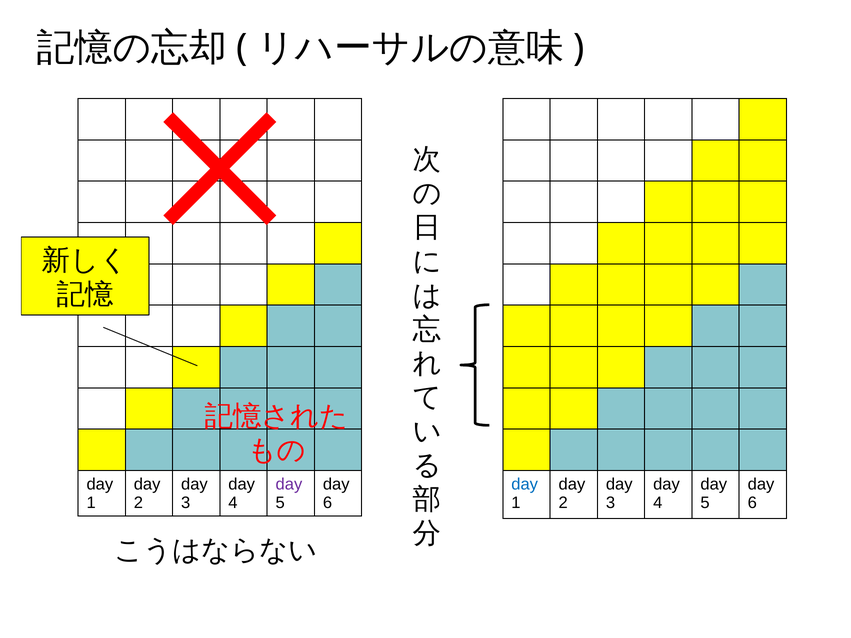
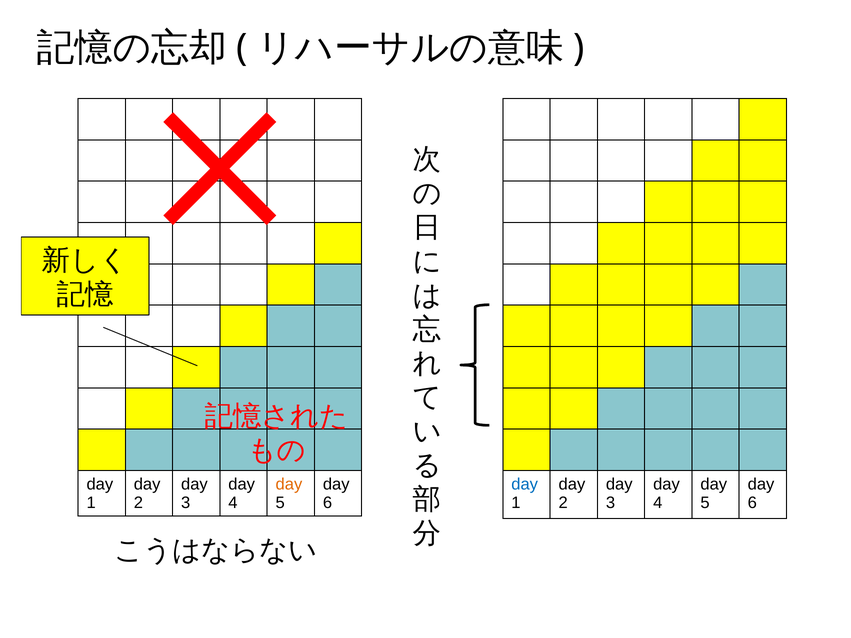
day colour: purple -> orange (289, 484)
